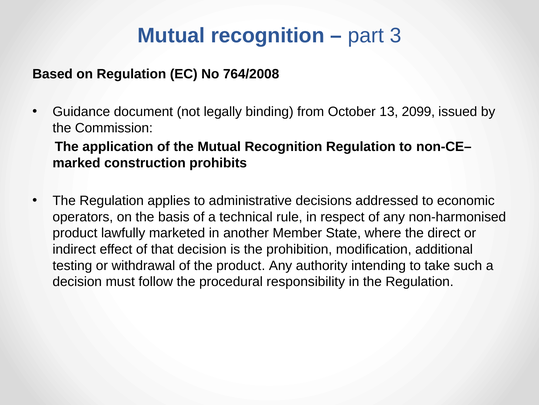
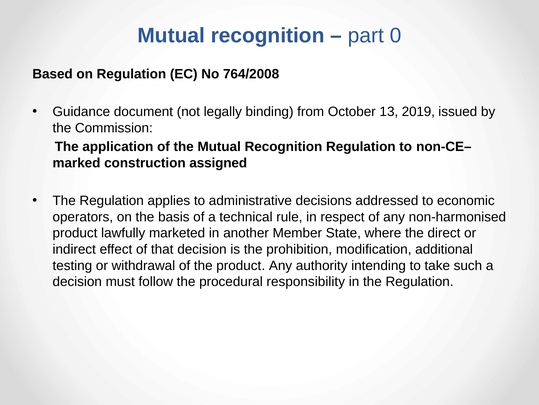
3: 3 -> 0 (396, 35)
2099: 2099 -> 2019 (418, 112)
prohibits: prohibits -> assigned (218, 163)
